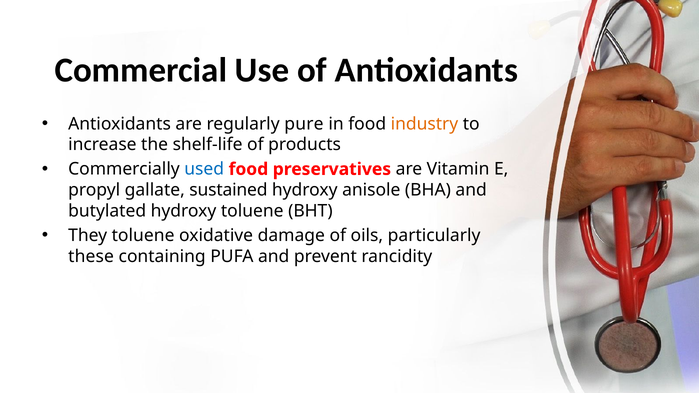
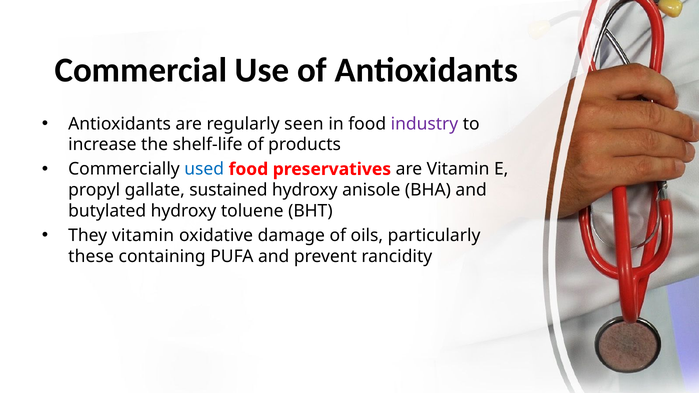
pure: pure -> seen (304, 124)
industry colour: orange -> purple (424, 124)
They toluene: toluene -> vitamin (143, 236)
